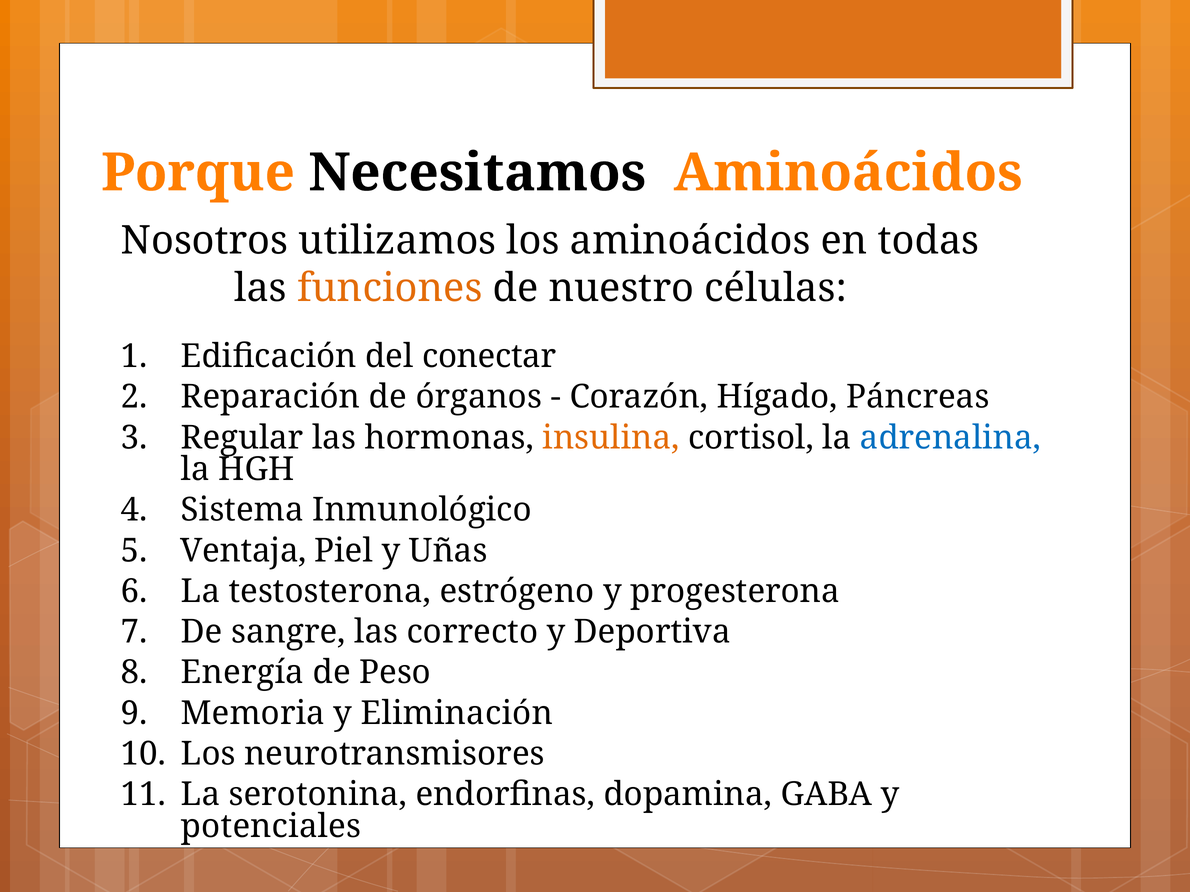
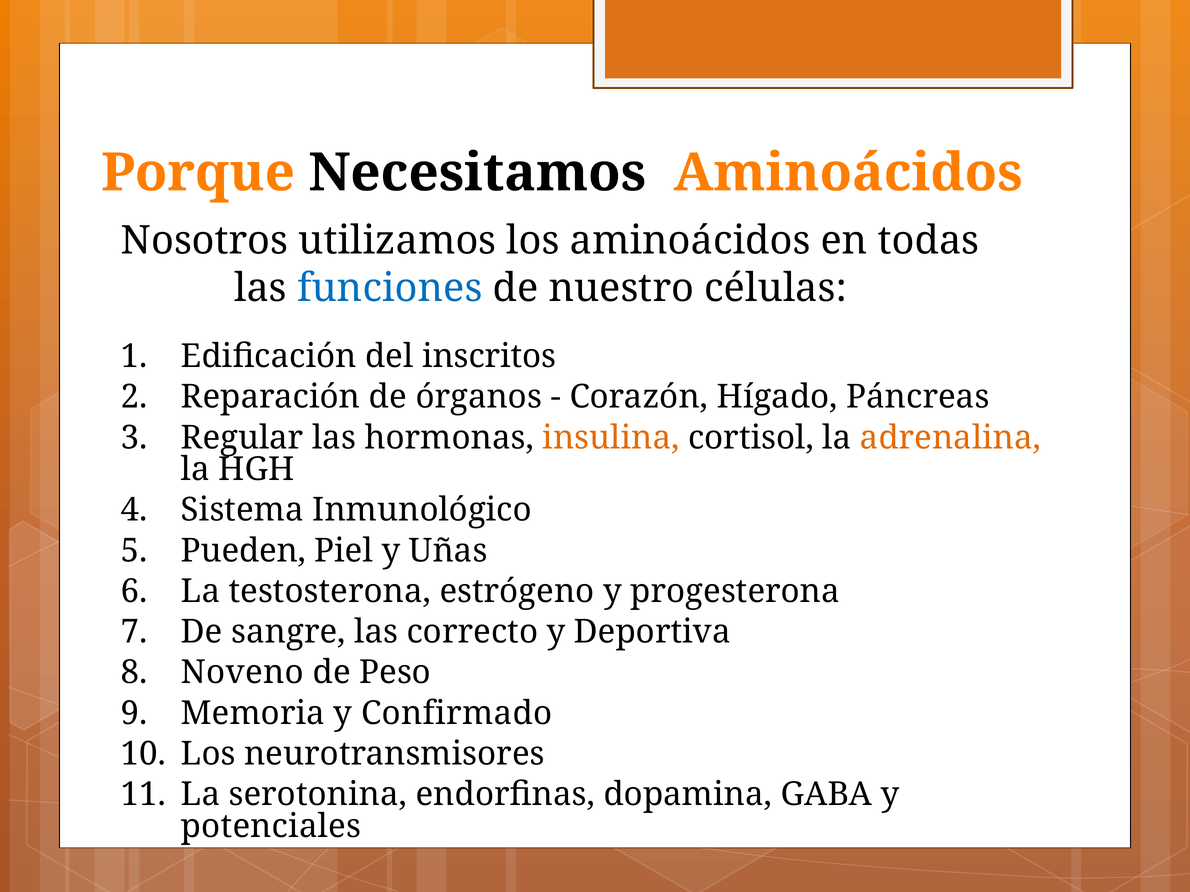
funciones colour: orange -> blue (390, 288)
conectar: conectar -> inscritos (489, 357)
adrenalina colour: blue -> orange (951, 438)
Ventaja: Ventaja -> Pueden (243, 551)
Energía: Energía -> Noveno (242, 673)
Eliminación: Eliminación -> Confirmado (457, 714)
